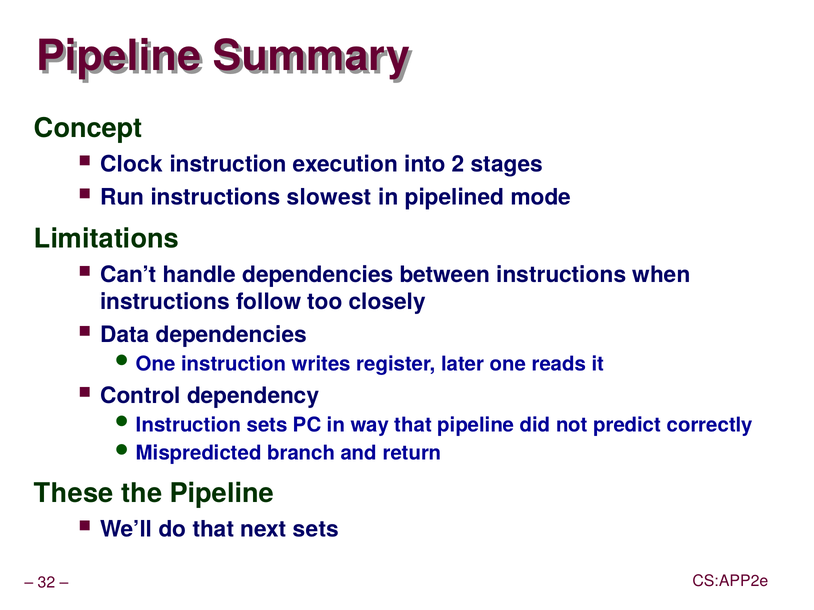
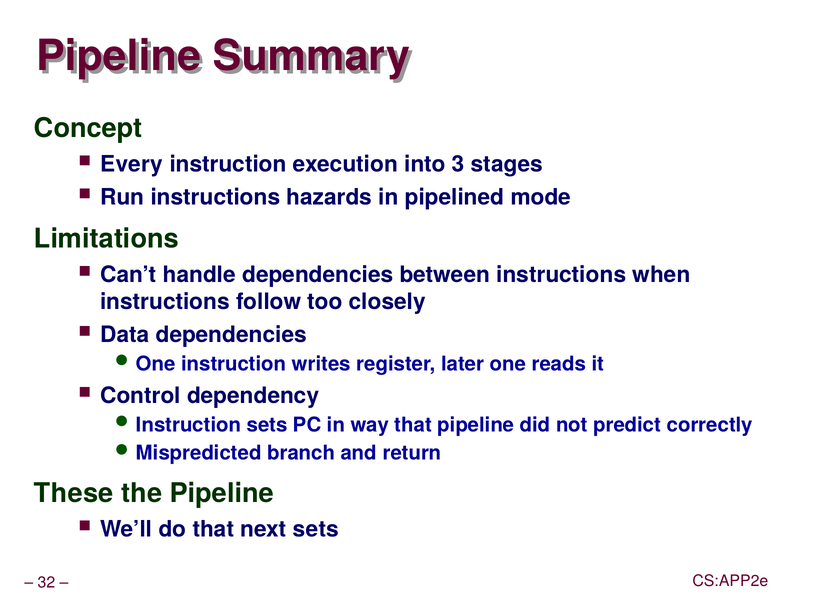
Clock: Clock -> Every (132, 164)
2: 2 -> 3 (458, 164)
slowest: slowest -> hazards (329, 197)
